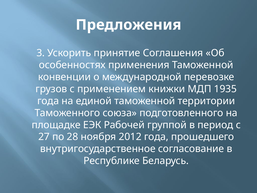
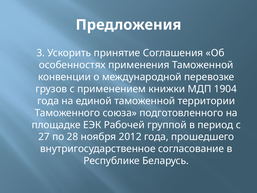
1935: 1935 -> 1904 (225, 89)
